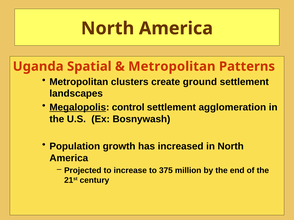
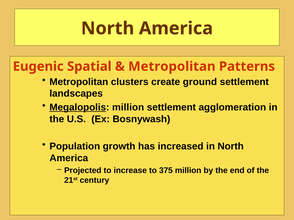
Uganda: Uganda -> Eugenic (38, 67)
Megalopolis control: control -> million (128, 108)
